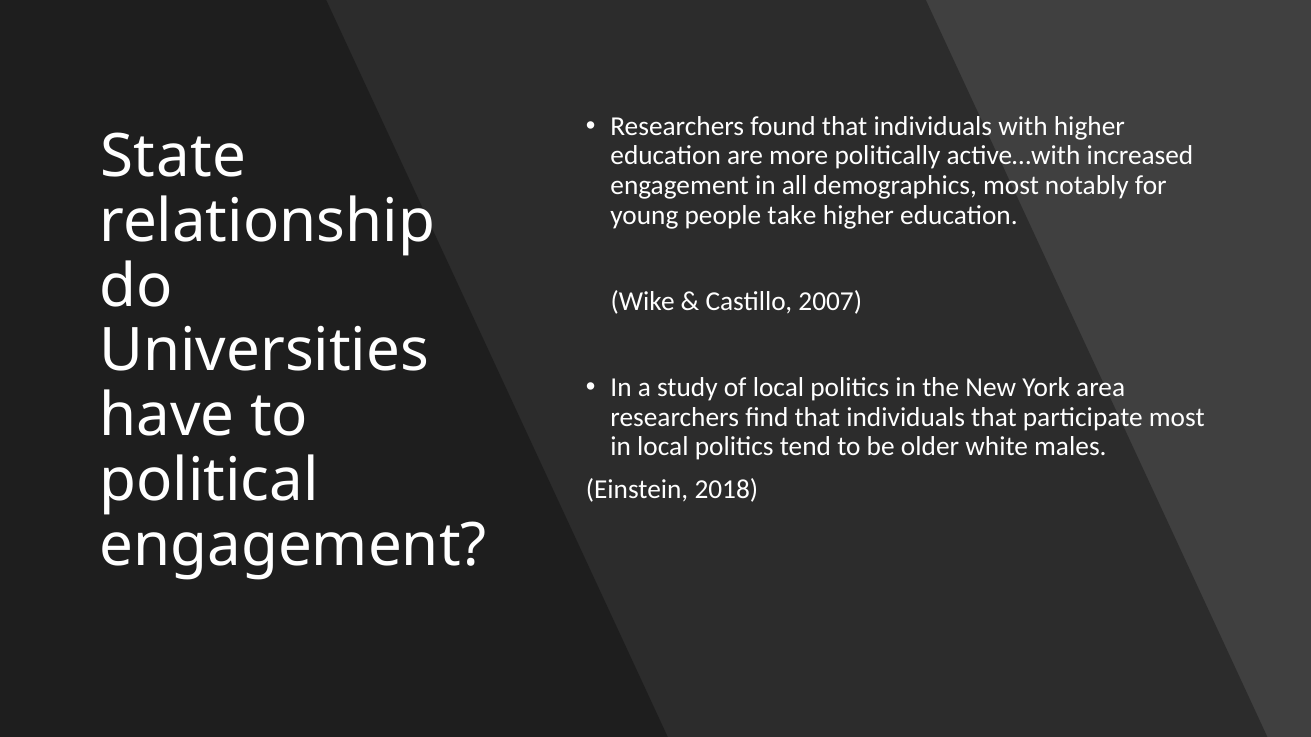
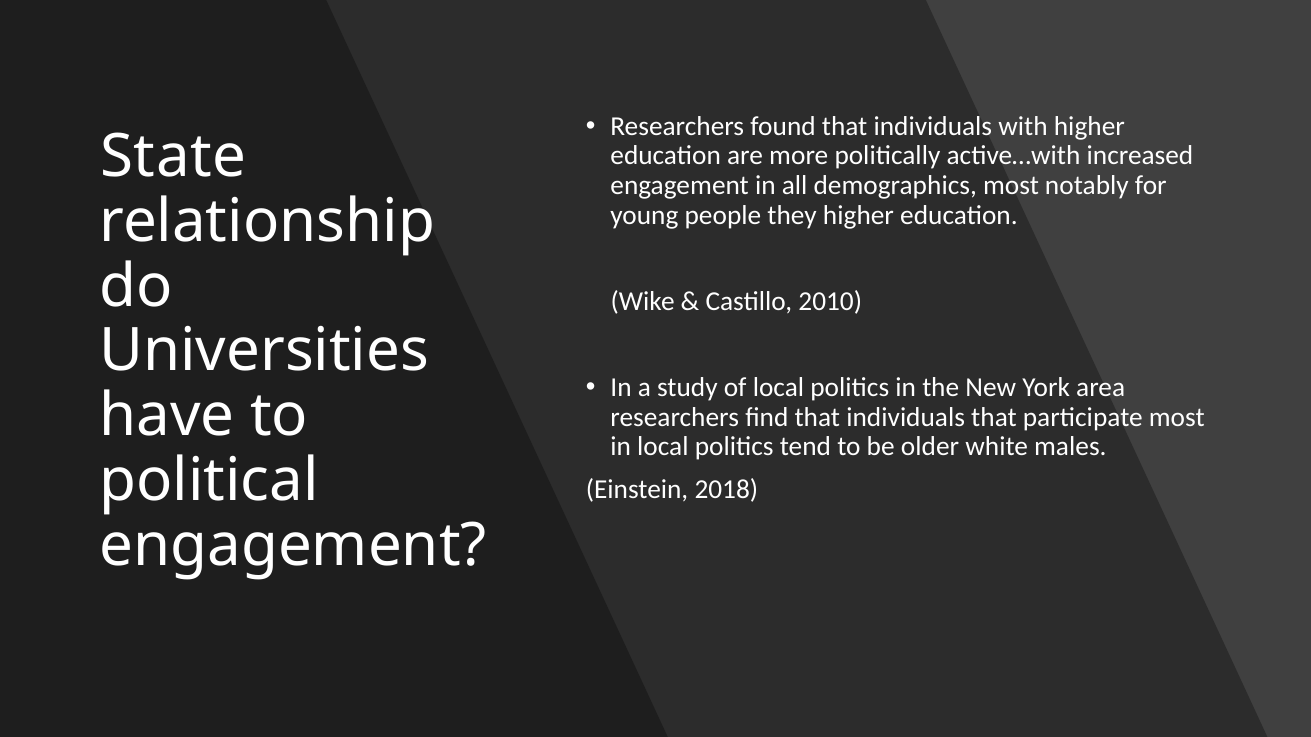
take: take -> they (792, 215)
2007: 2007 -> 2010 (830, 302)
